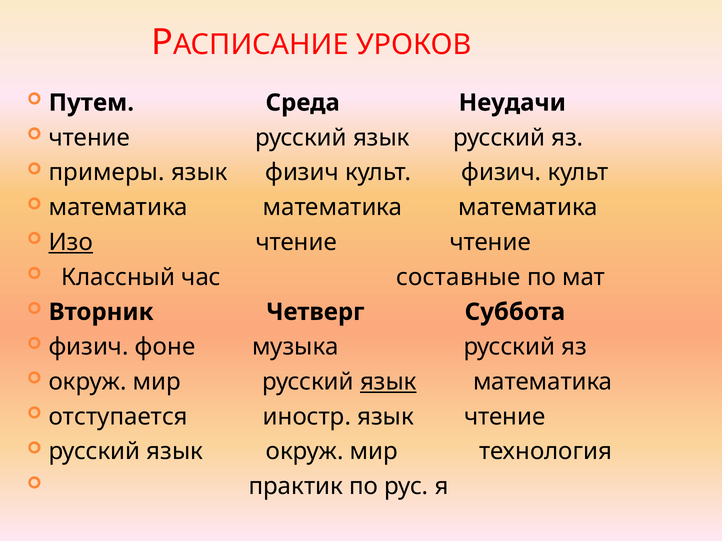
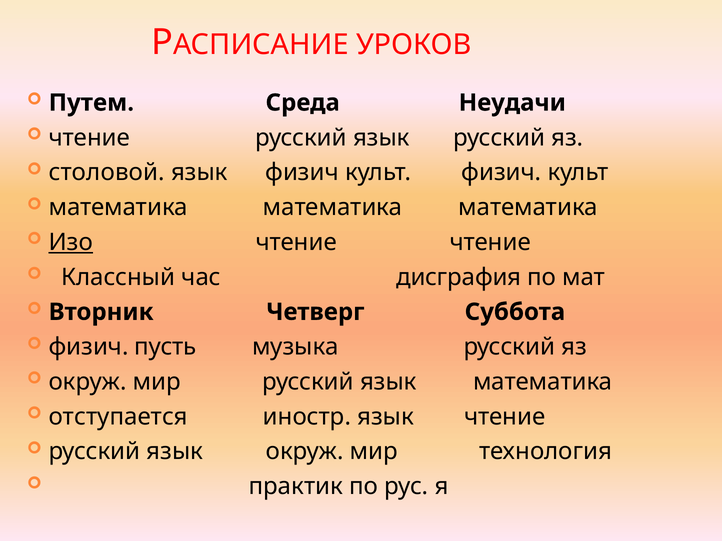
примеры: примеры -> столовой (107, 173)
составные: составные -> дисграфия (459, 277)
фоне: фоне -> пусть (165, 347)
язык underline: present -> none (388, 382)
